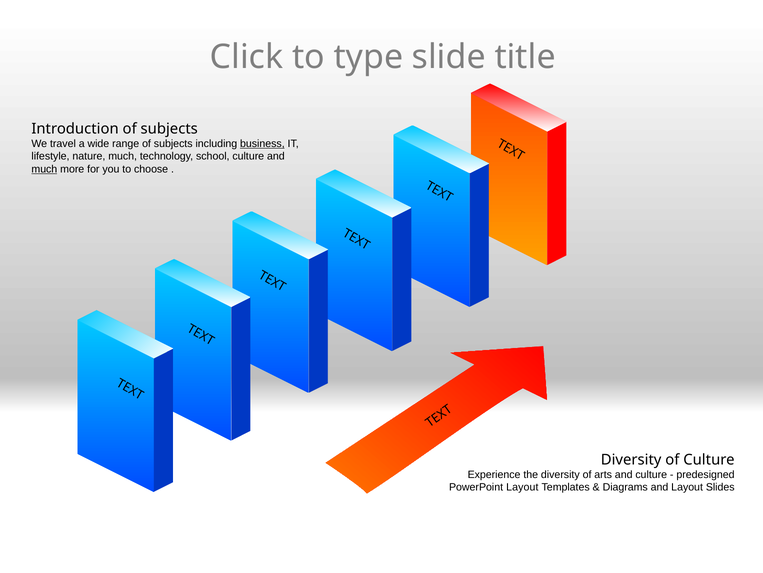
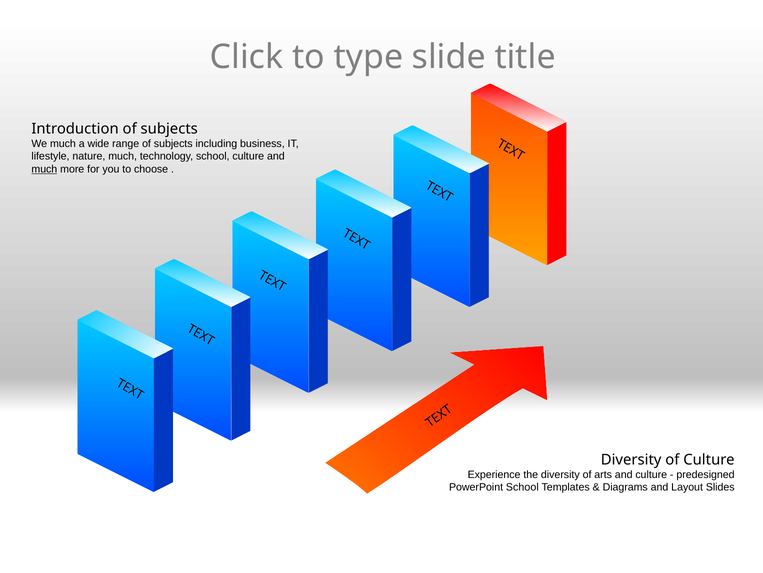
We travel: travel -> much (63, 144)
business underline: present -> none (262, 144)
PowerPoint Layout: Layout -> School (522, 487)
